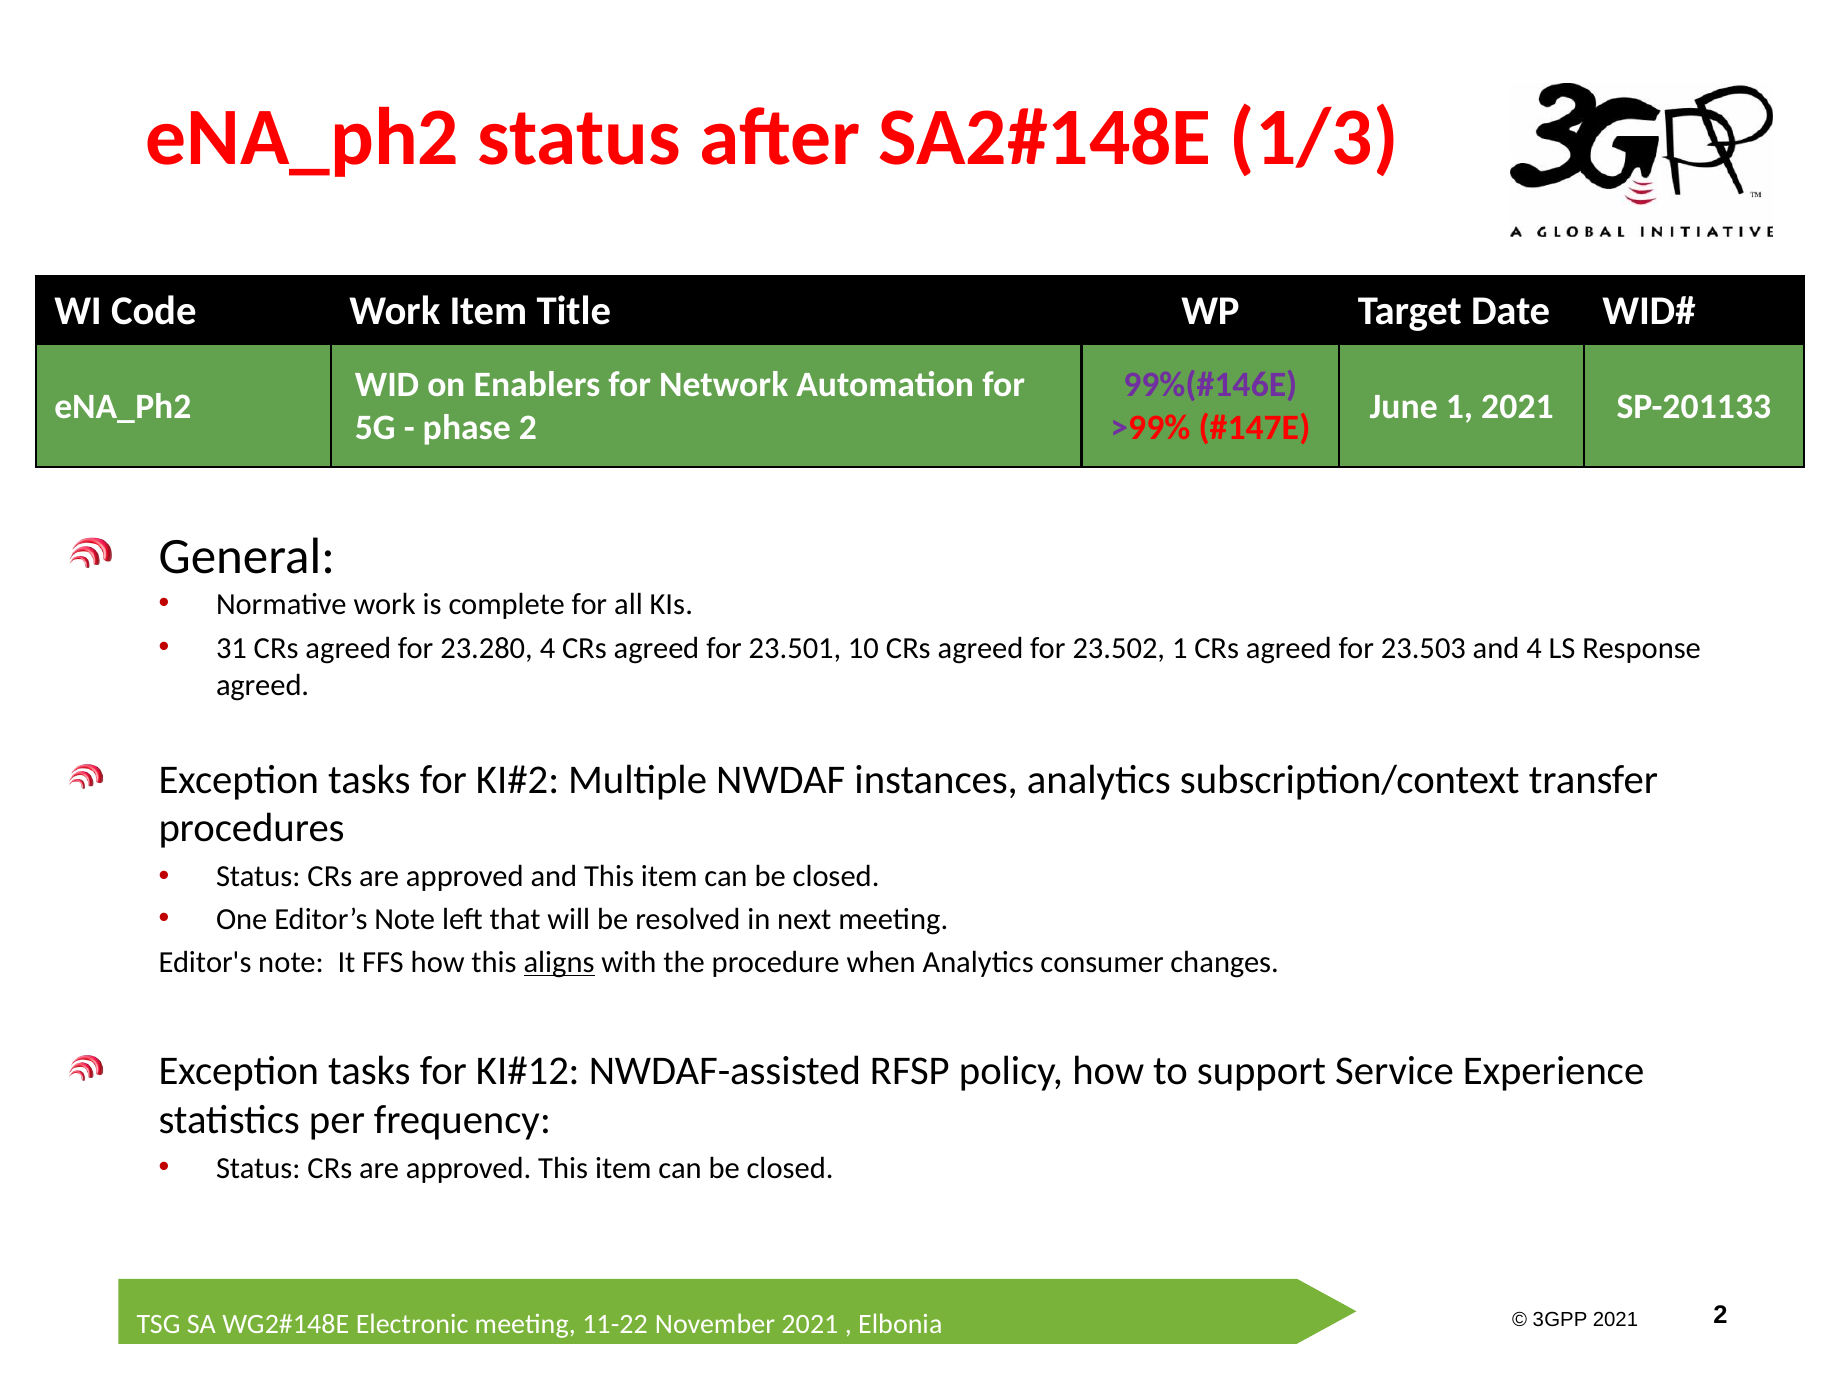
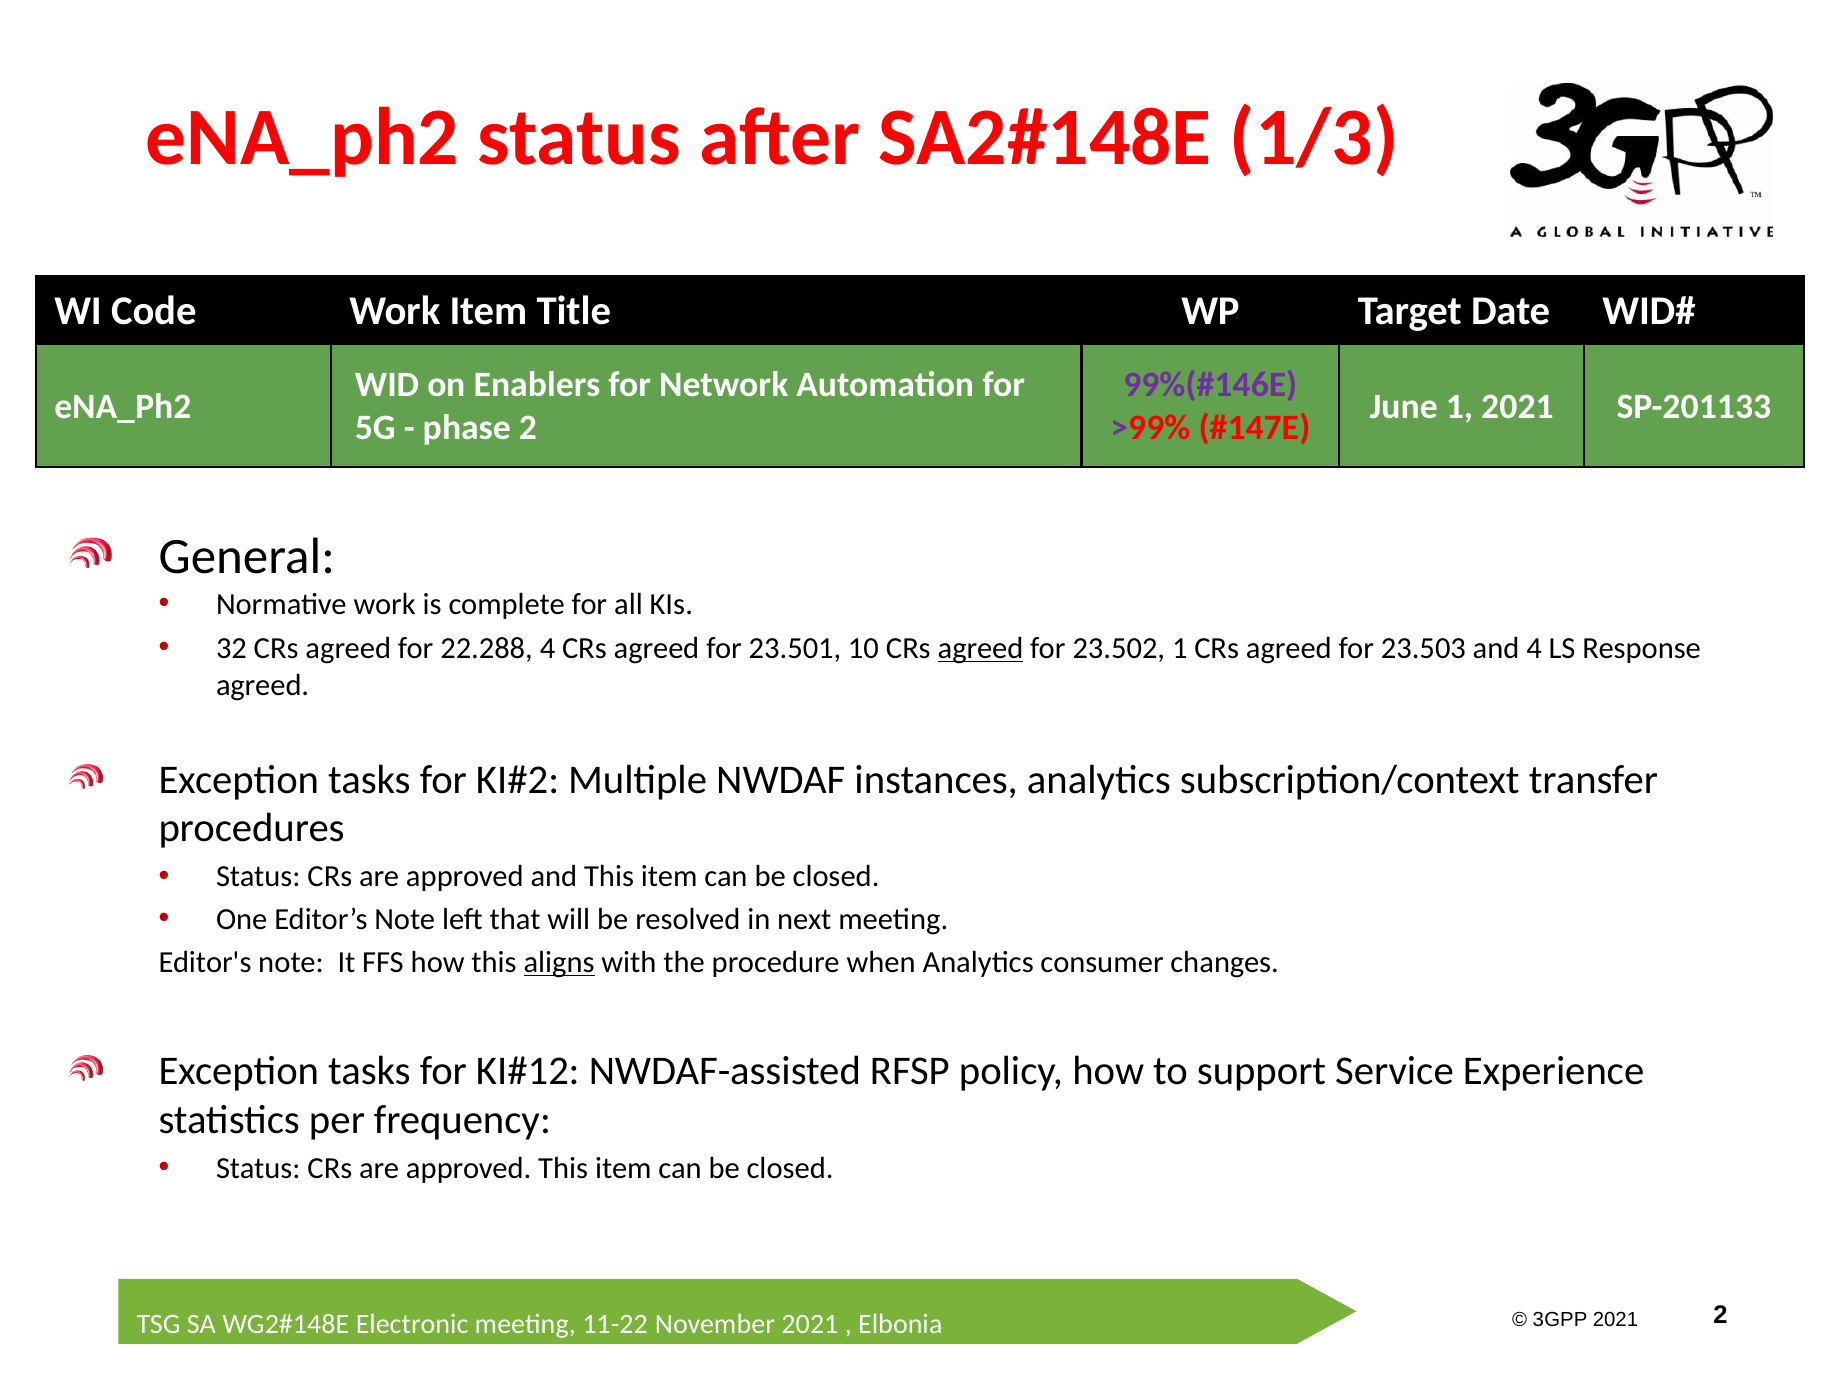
31: 31 -> 32 (231, 648)
23.280: 23.280 -> 22.288 (487, 648)
agreed underline: none -> present (981, 648)
